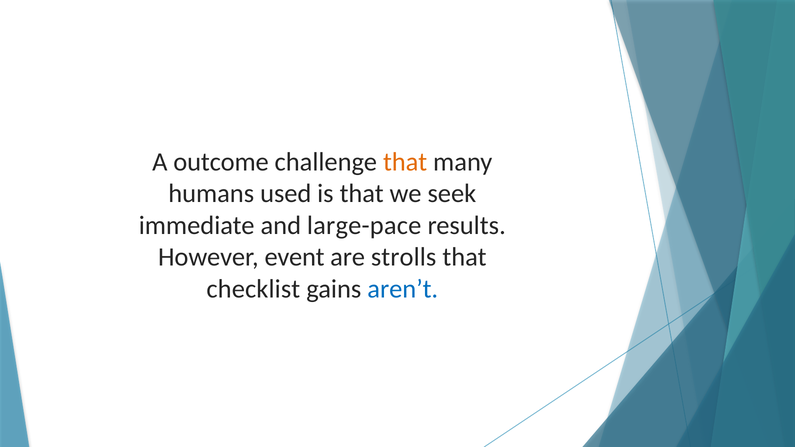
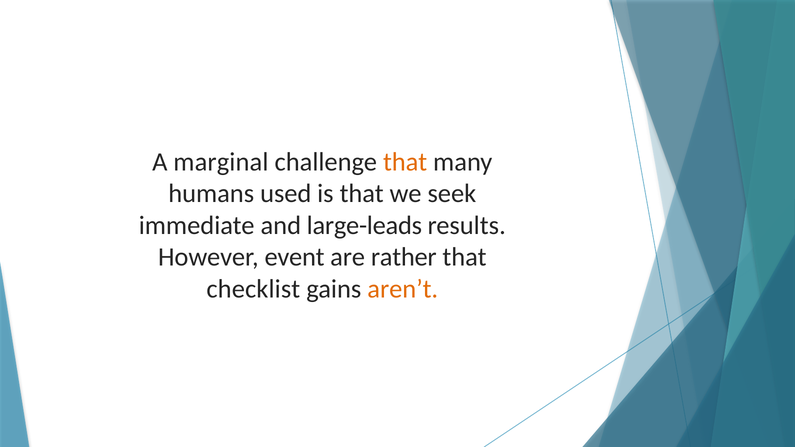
outcome: outcome -> marginal (221, 162)
large-pace: large-pace -> large-leads (364, 225)
strolls: strolls -> rather (404, 257)
aren’t colour: blue -> orange (403, 289)
